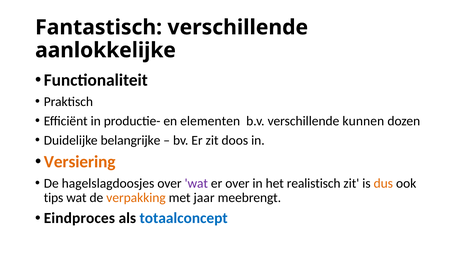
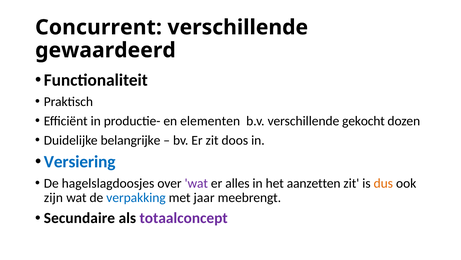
Fantastisch: Fantastisch -> Concurrent (99, 27)
aanlokkelijke: aanlokkelijke -> gewaardeerd (105, 50)
kunnen: kunnen -> gekocht (363, 121)
Versiering colour: orange -> blue (80, 161)
er over: over -> alles (237, 183)
realistisch: realistisch -> aanzetten (314, 183)
tips: tips -> zijn (53, 197)
verpakking colour: orange -> blue (136, 197)
Eindproces: Eindproces -> Secundaire (79, 218)
totaalconcept colour: blue -> purple (184, 218)
